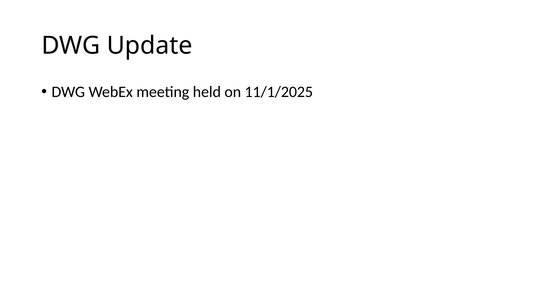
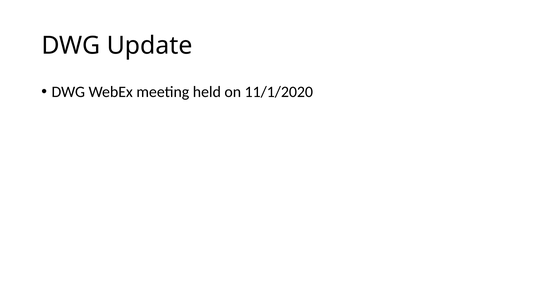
11/1/2025: 11/1/2025 -> 11/1/2020 (279, 92)
